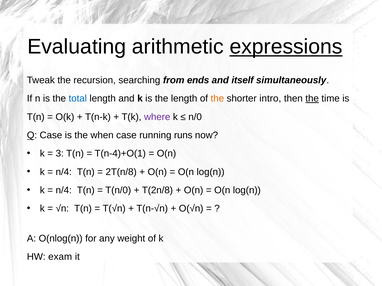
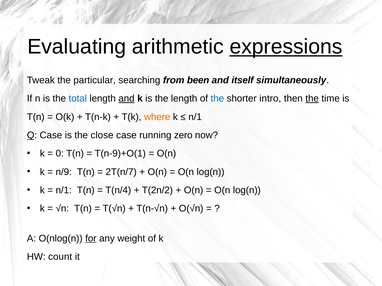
recursion: recursion -> particular (95, 80)
ends: ends -> been (198, 80)
and underline: none -> present (126, 99)
the colour: orange -> blue (217, 99)
where colour: purple -> orange (157, 117)
n/0: n/0 -> n/1 (195, 117)
when: when -> close (102, 135)
runs: runs -> zero (183, 135)
3: 3 -> 0 (60, 154)
T(n-4)+O(1: T(n-4)+O(1 -> T(n-9)+O(1 (120, 154)
n/4: n/4 -> n/9 (64, 172)
2T(n/8: 2T(n/8 -> 2T(n/7 (121, 172)
n/4: n/4 -> n/1 (64, 190)
T(n/0: T(n/0 -> T(n/4 (118, 190)
T(2n/8: T(2n/8 -> T(2n/2 (157, 190)
for underline: none -> present (91, 239)
exam: exam -> count (60, 257)
